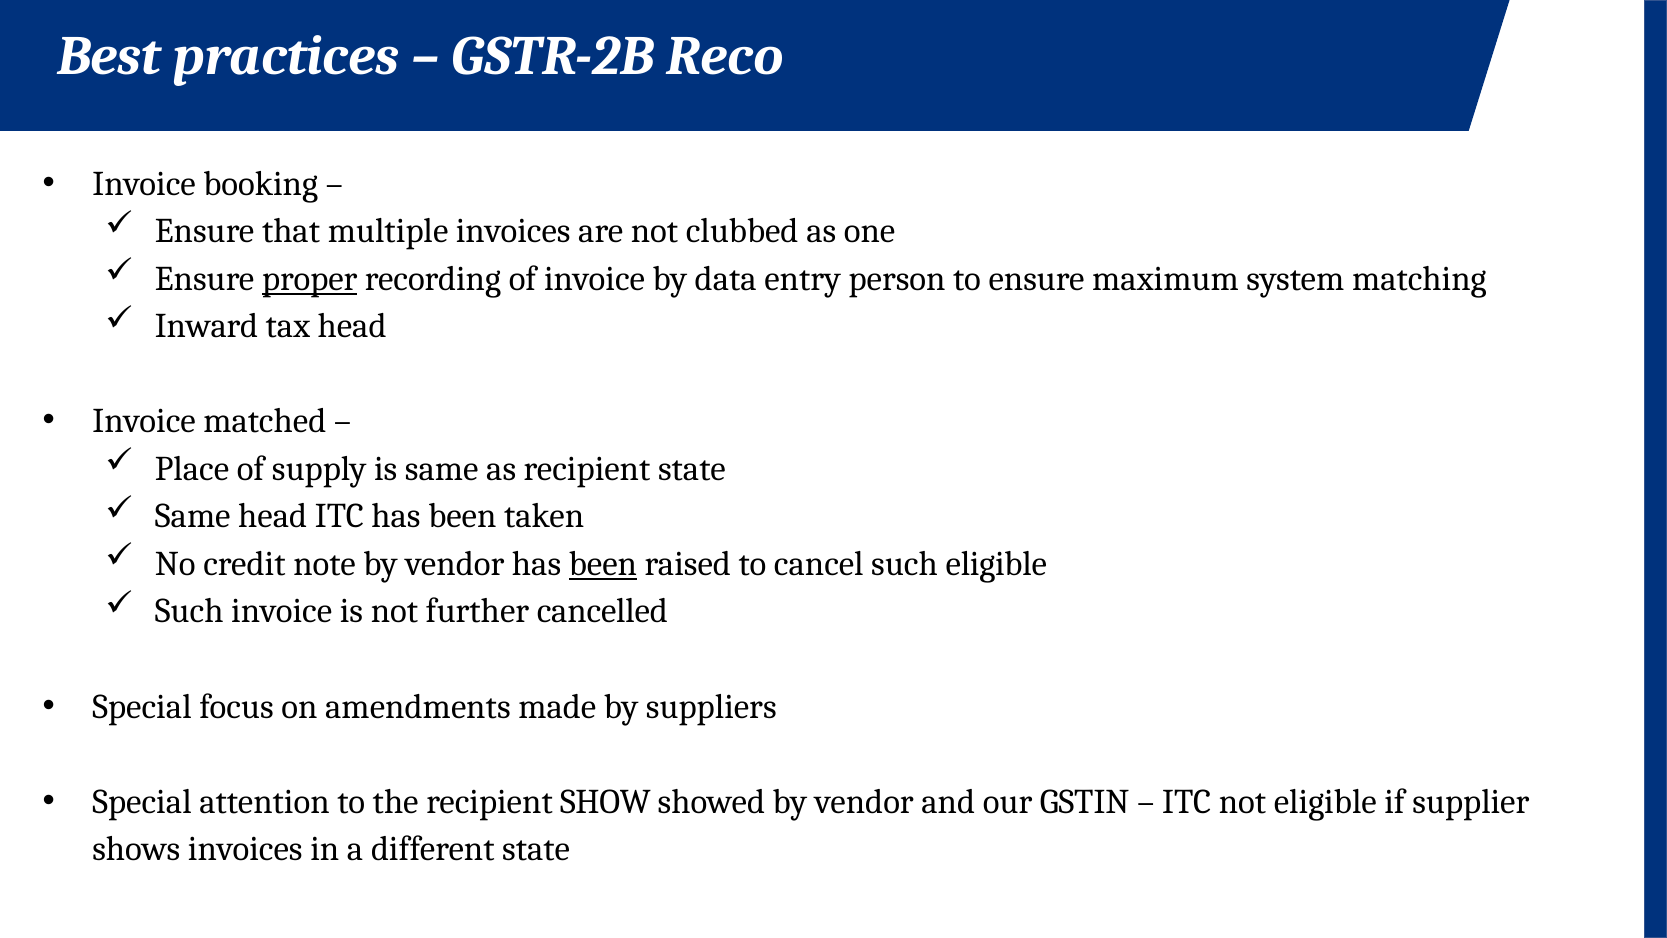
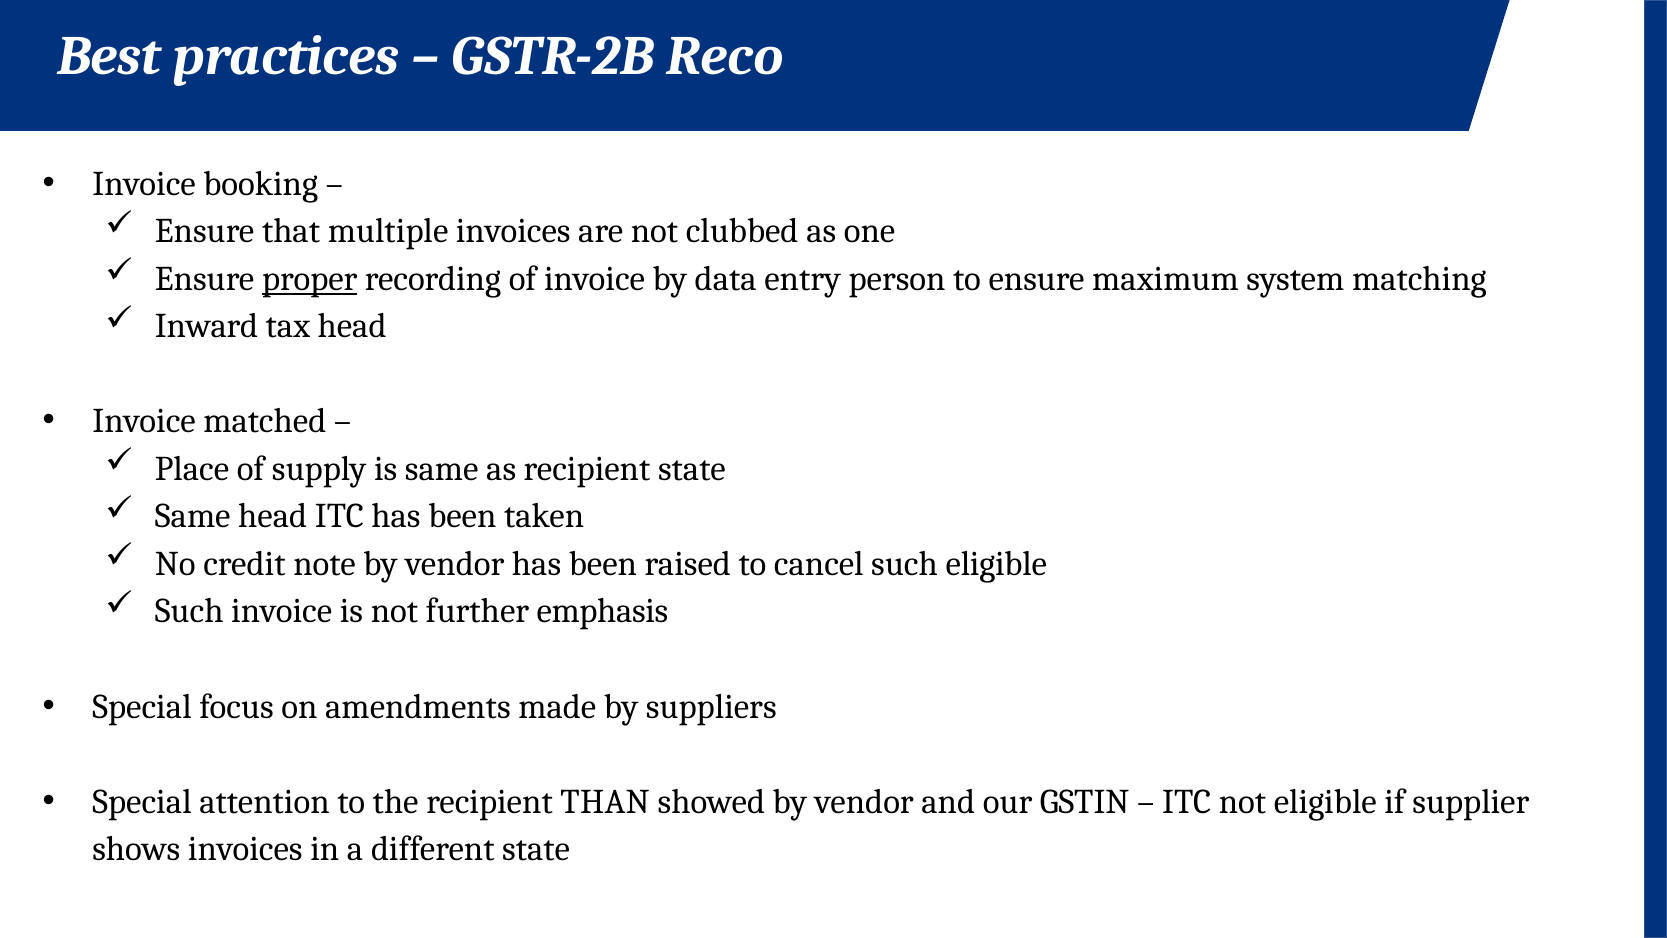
been underline: present -> none (603, 564)
cancelled: cancelled -> emphasis (602, 611)
SHOW: SHOW -> THAN (605, 801)
